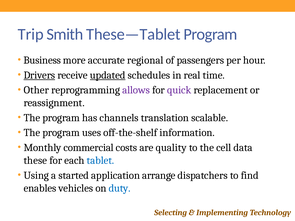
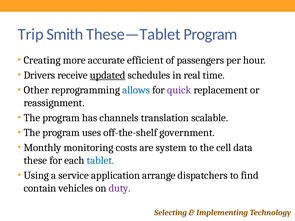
Business: Business -> Creating (42, 60)
regional: regional -> efficient (145, 60)
Drivers underline: present -> none (39, 75)
allows colour: purple -> blue (136, 90)
information: information -> government (187, 133)
commercial: commercial -> monitoring (88, 148)
quality: quality -> system (171, 148)
started: started -> service (74, 175)
enables: enables -> contain (40, 188)
duty colour: blue -> purple (120, 188)
